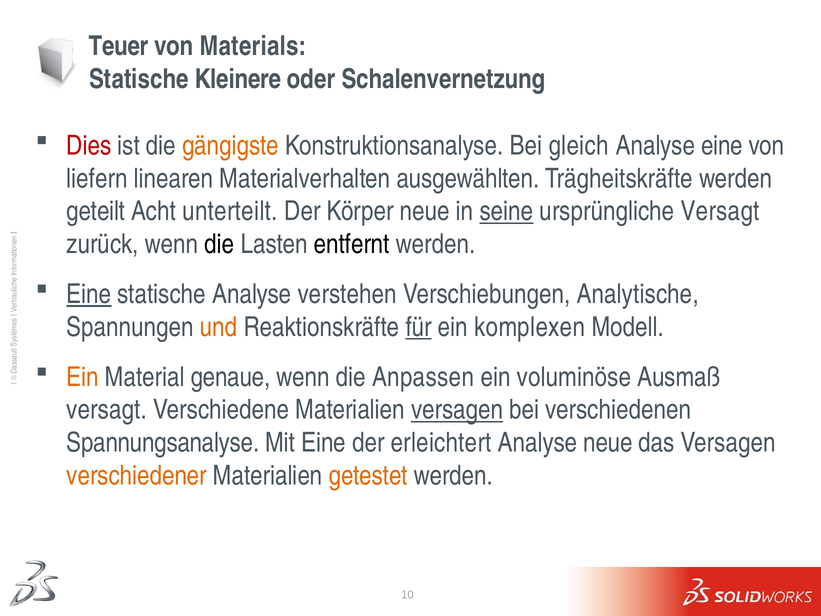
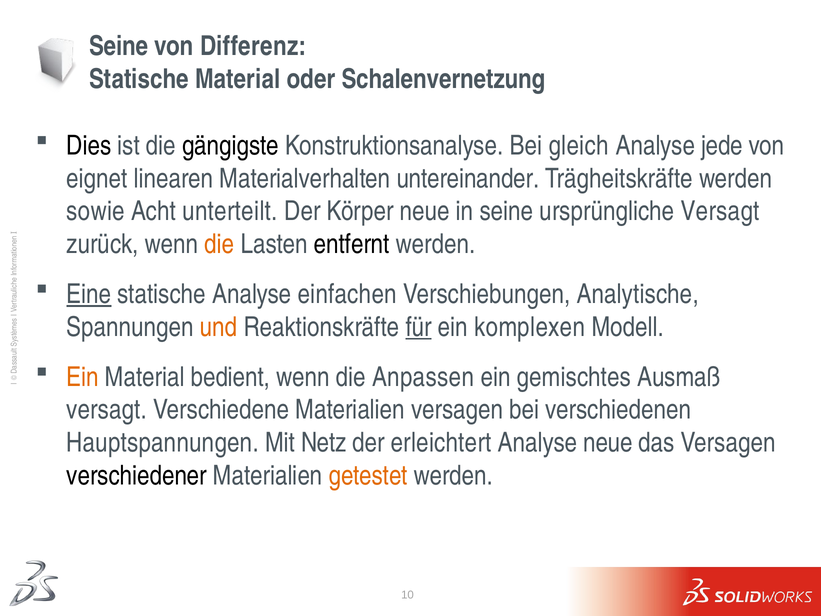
Teuer: Teuer -> Seine (119, 46)
Materials: Materials -> Differenz (253, 46)
Statische Kleinere: Kleinere -> Material (238, 79)
Dies colour: red -> black (89, 146)
gängigste colour: orange -> black (231, 146)
Analyse eine: eine -> jede (722, 146)
liefern: liefern -> eignet (97, 178)
ausgewählten: ausgewählten -> untereinander (468, 178)
geteilt: geteilt -> sowie (96, 211)
seine underline: present -> none (506, 211)
die colour: black -> orange (219, 244)
verstehen: verstehen -> einfachen (347, 294)
genaue: genaue -> bedient (230, 377)
voluminöse: voluminöse -> gemischtes (574, 377)
versagen underline: present -> none (457, 410)
Spannungsanalyse: Spannungsanalyse -> Hauptspannungen (163, 443)
Mit Eine: Eine -> Netz (324, 443)
verschiedener colour: orange -> black (137, 475)
